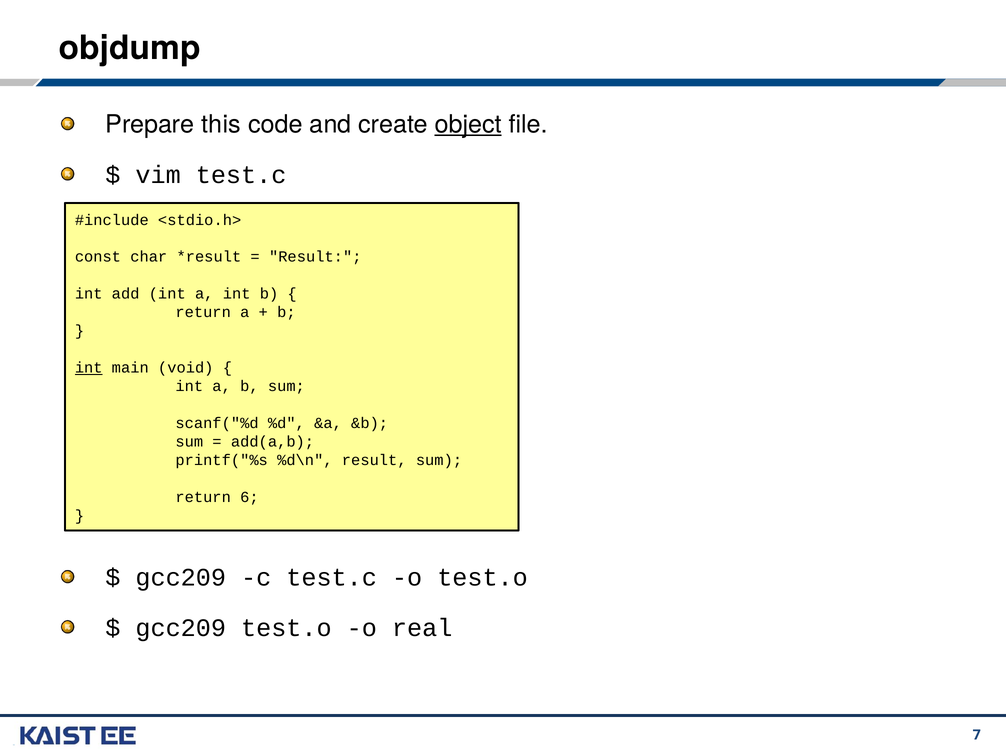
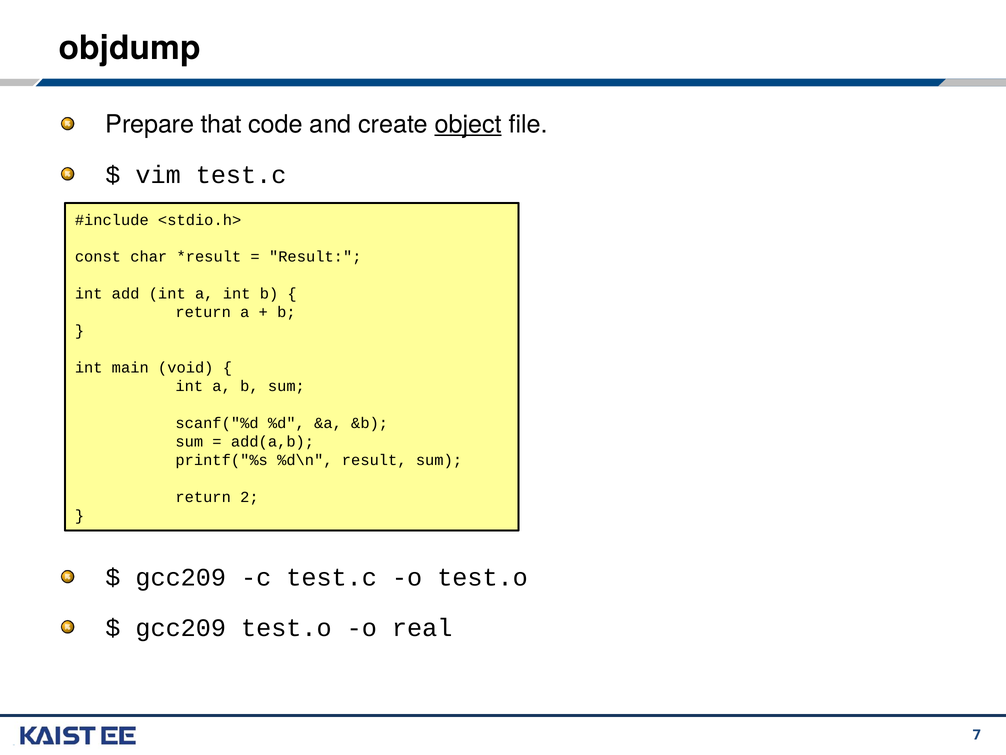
this: this -> that (221, 124)
int underline: present -> none (89, 367)
6: 6 -> 2 (249, 497)
